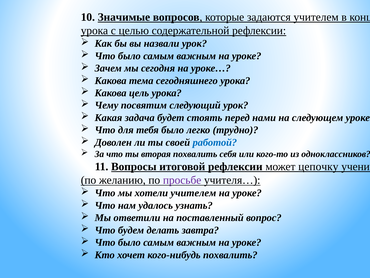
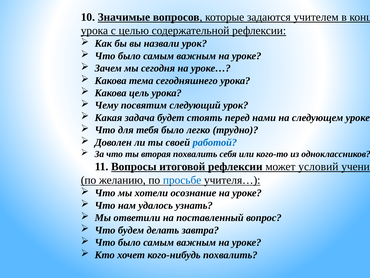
цепочку: цепочку -> условий (318, 166)
просьбе colour: purple -> blue (182, 180)
хотели учителем: учителем -> осознание (193, 193)
